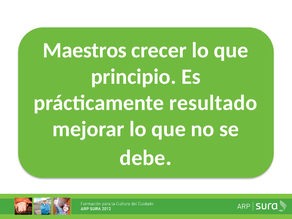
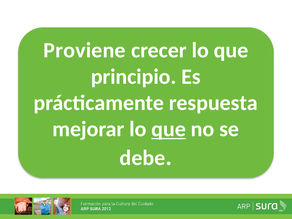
Maestros: Maestros -> Proviene (84, 50)
resultado: resultado -> respuesta (213, 103)
que underline: none -> present (169, 129)
